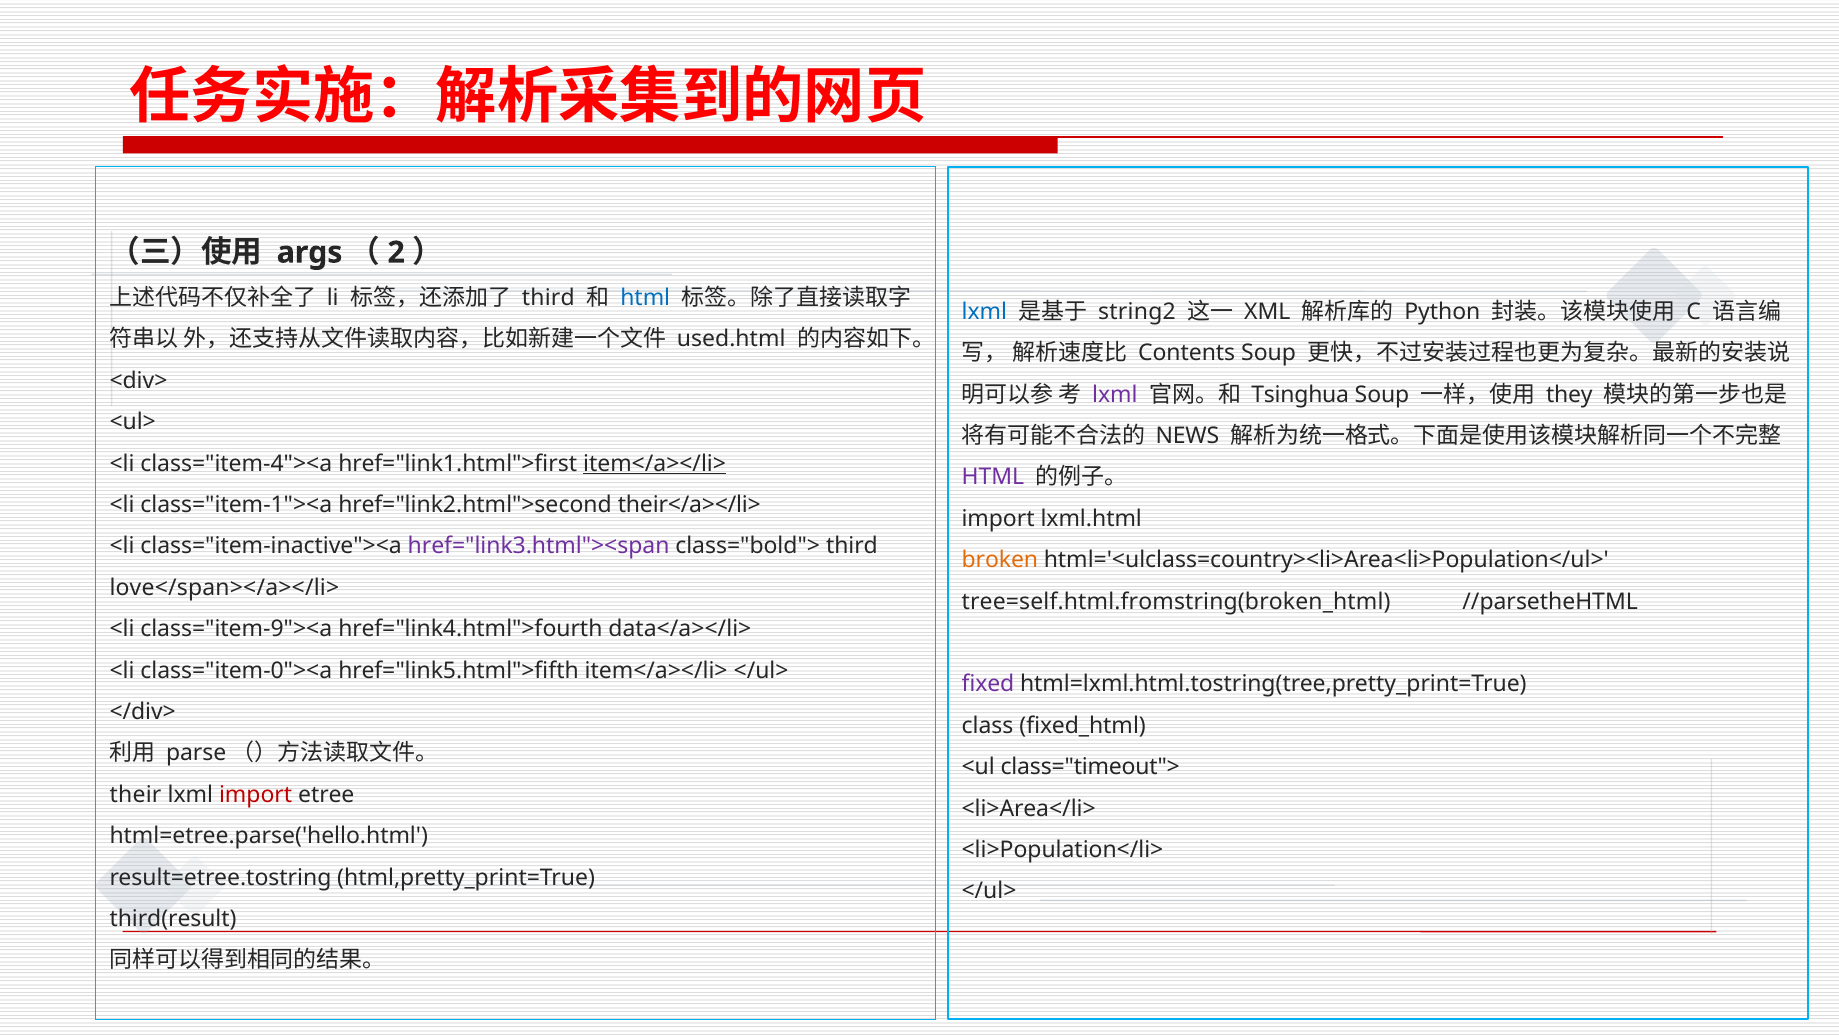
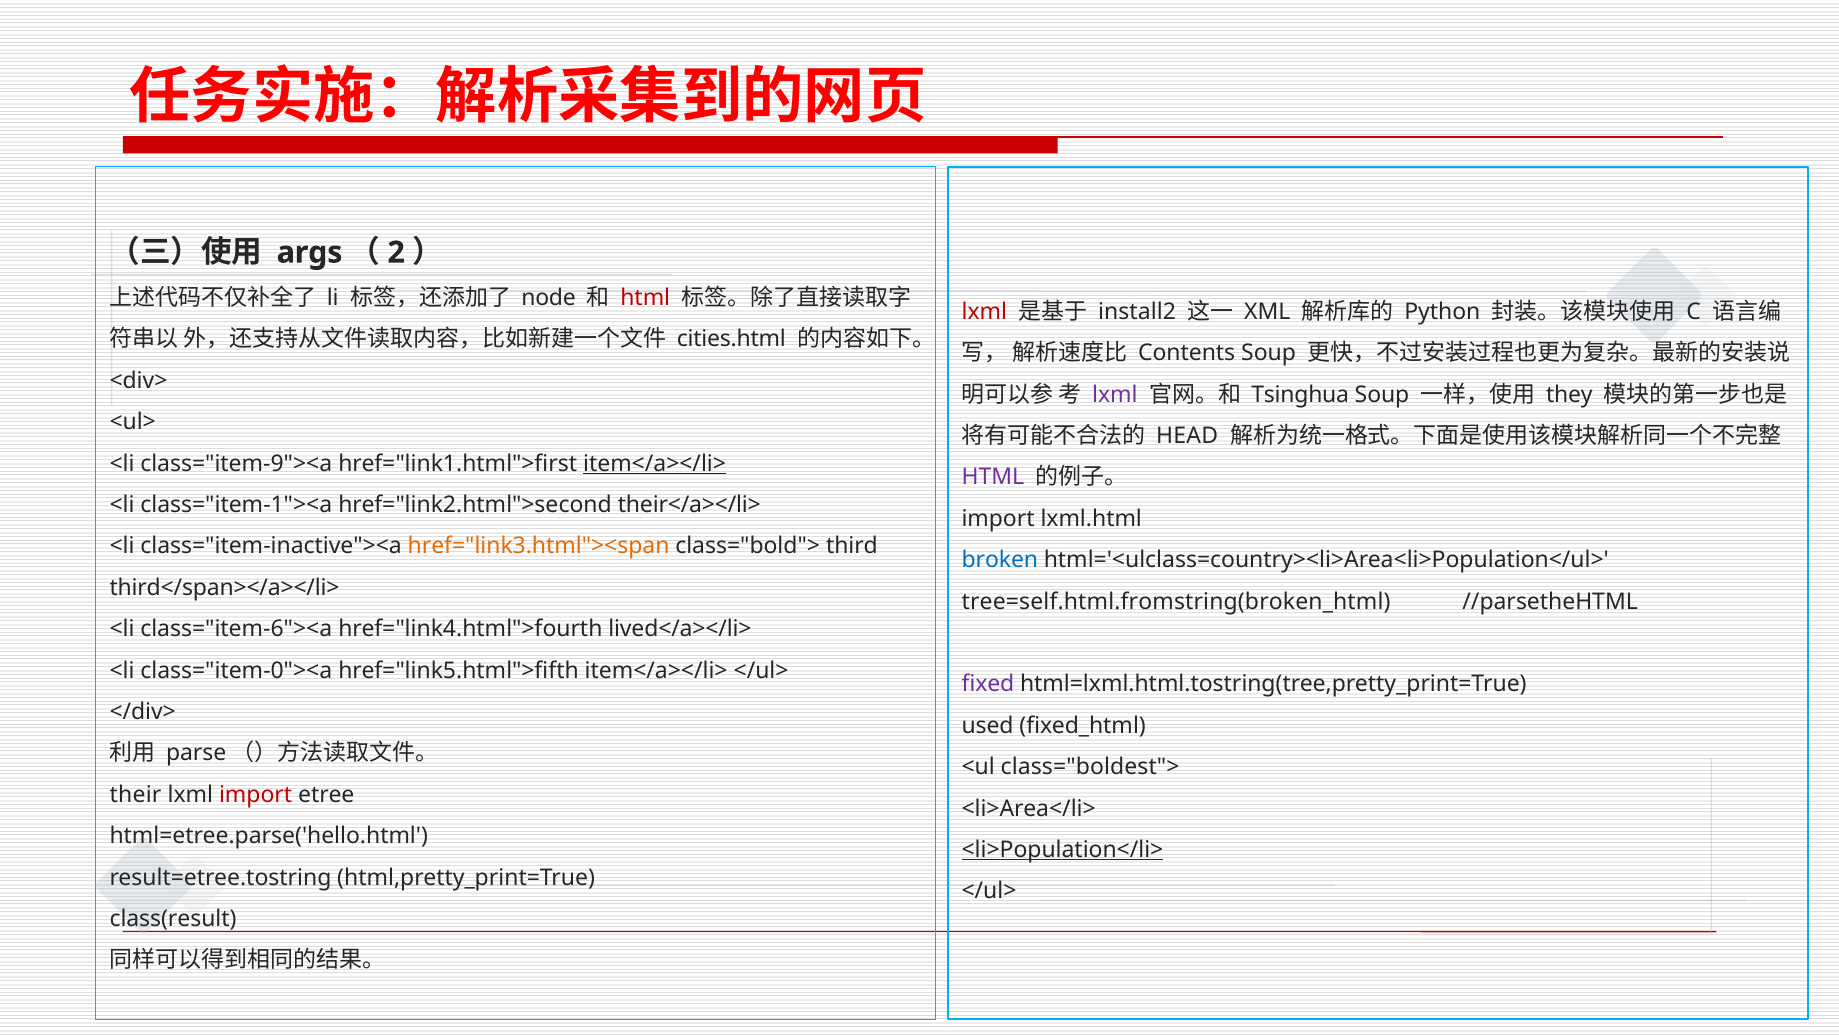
third: third -> node (549, 298)
html colour: blue -> red (645, 298)
lxml colour: blue -> red (984, 312)
string2: string2 -> install2 (1137, 312)
used.html: used.html -> cities.html (731, 339)
NEWS: NEWS -> HEAD (1187, 436)
class="item-4"><a: class="item-4"><a -> class="item-9"><a (236, 463)
href="link3.html"><span colour: purple -> orange (539, 546)
broken colour: orange -> blue (1000, 560)
love</span></a></li>: love</span></a></li> -> third</span></a></li> (225, 587)
class="item-9"><a: class="item-9"><a -> class="item-6"><a (236, 629)
data</a></li>: data</a></li> -> lived</a></li> (680, 629)
class: class -> used (988, 725)
class="timeout">: class="timeout"> -> class="boldest"> (1090, 767)
<li>Population</li> underline: none -> present (1062, 849)
third(result: third(result -> class(result (173, 918)
